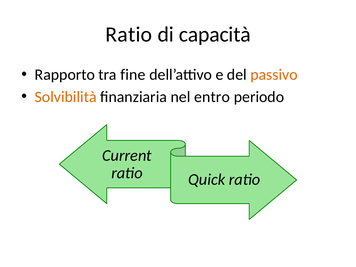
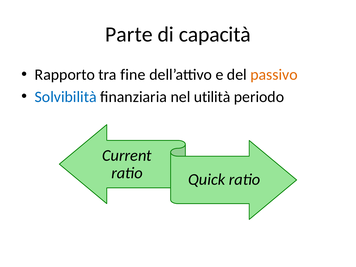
Ratio: Ratio -> Parte (129, 34)
Solvibilità colour: orange -> blue (66, 97)
entro: entro -> utilità (212, 97)
